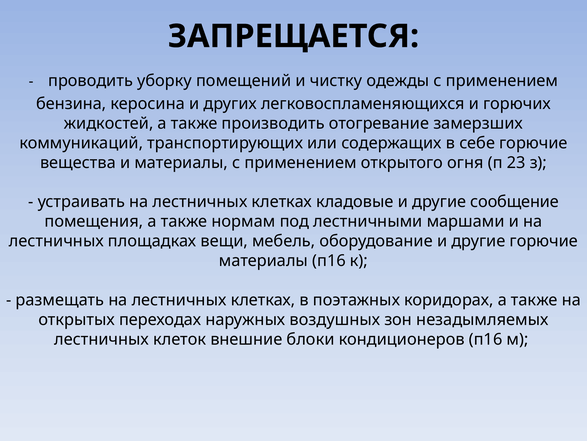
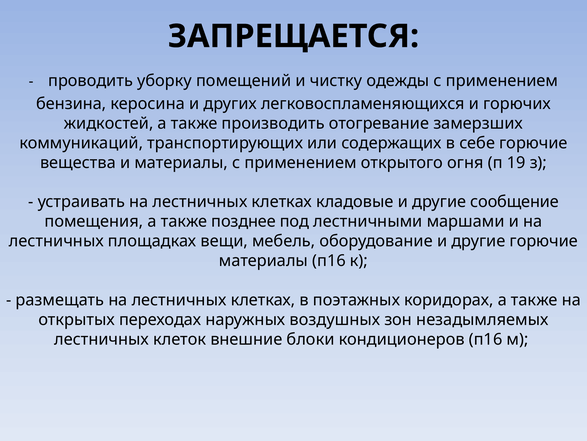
23: 23 -> 19 (516, 162)
нормам: нормам -> позднее (244, 221)
